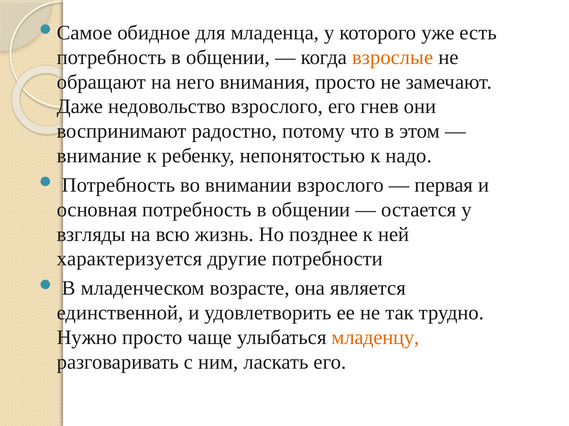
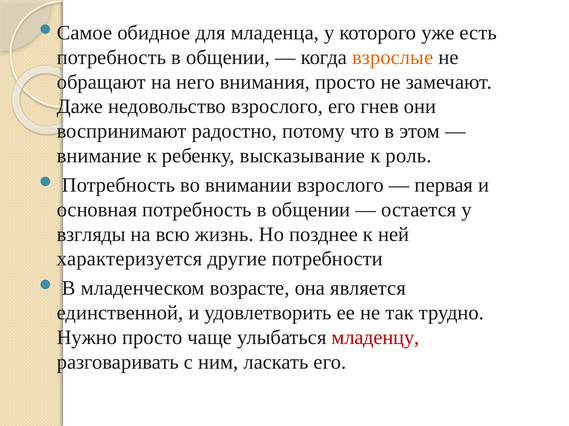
непонятостью: непонятостью -> высказывание (302, 156)
надо: надо -> роль (409, 156)
младенцу colour: orange -> red (375, 338)
